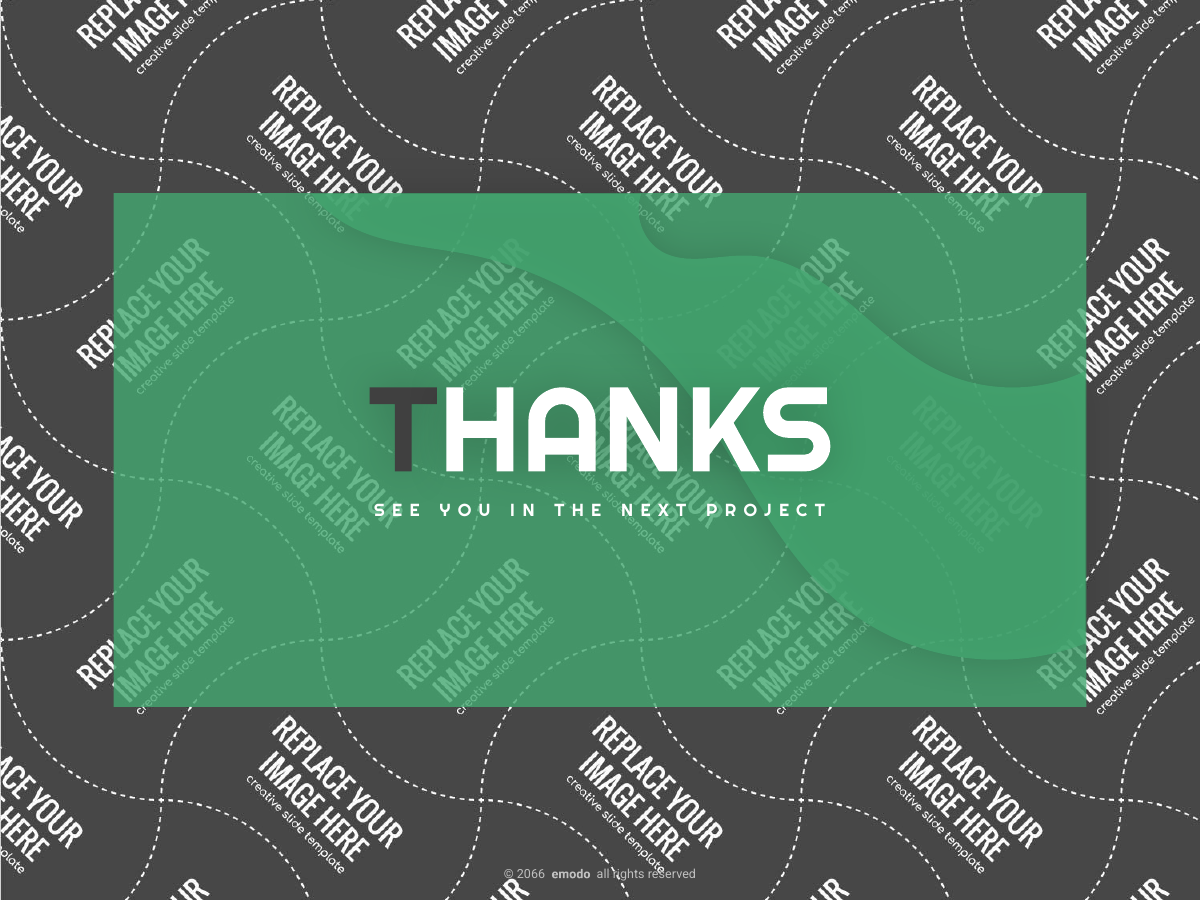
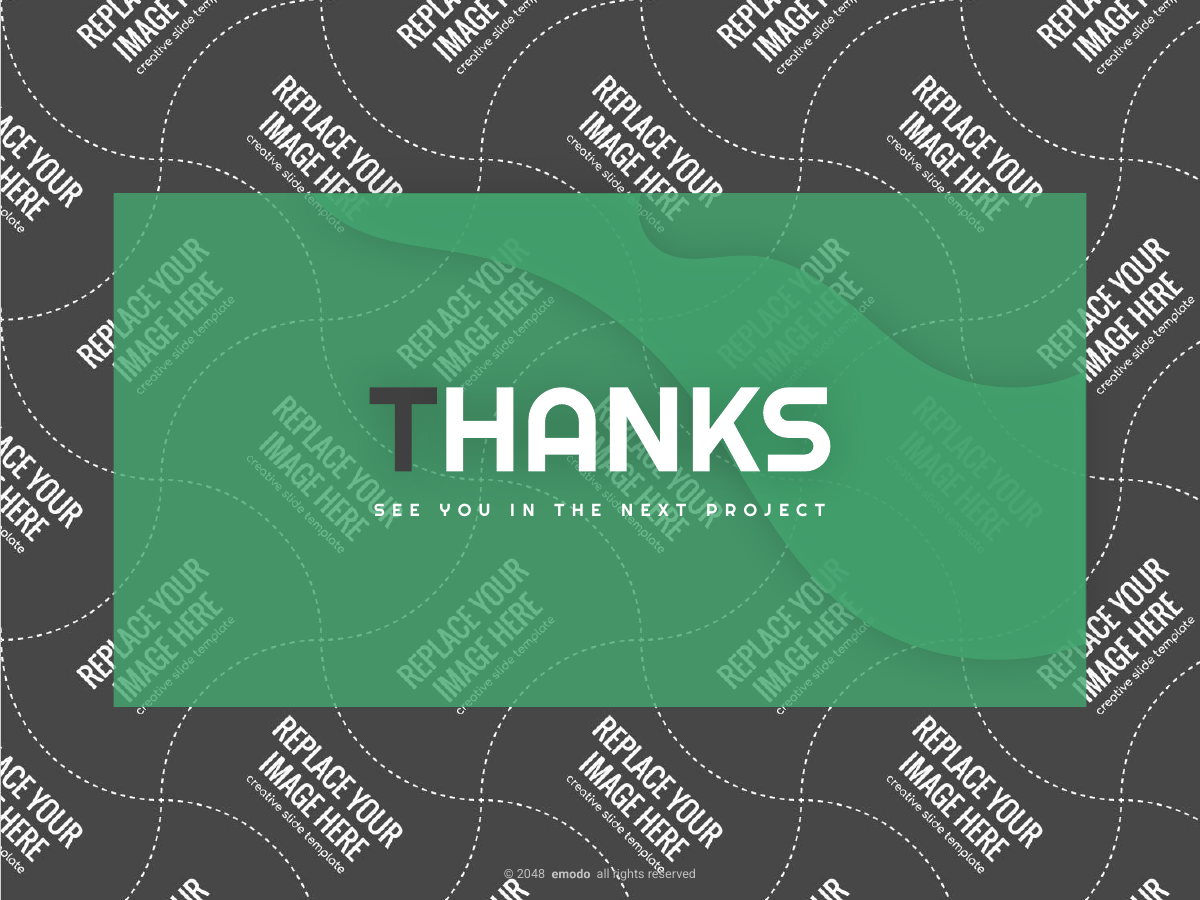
2066: 2066 -> 2048 (531, 874)
